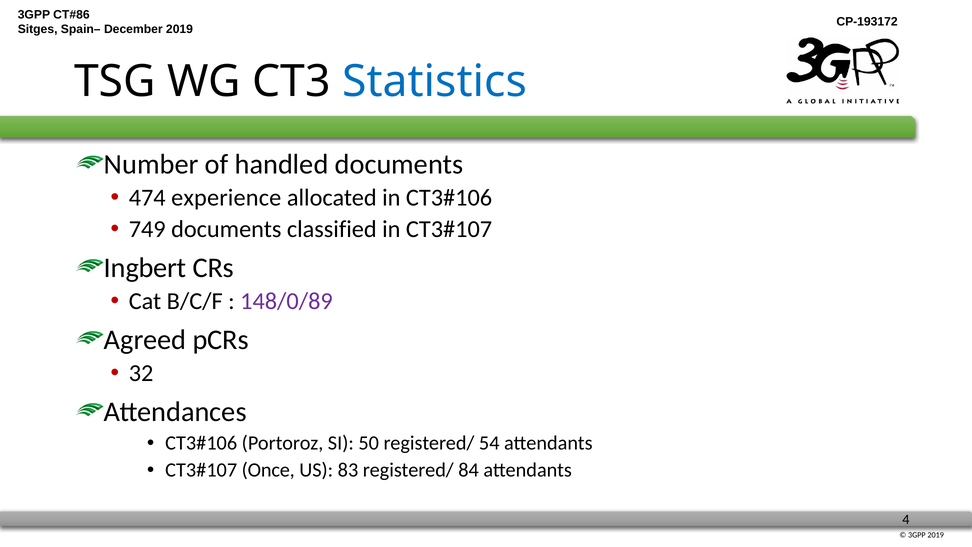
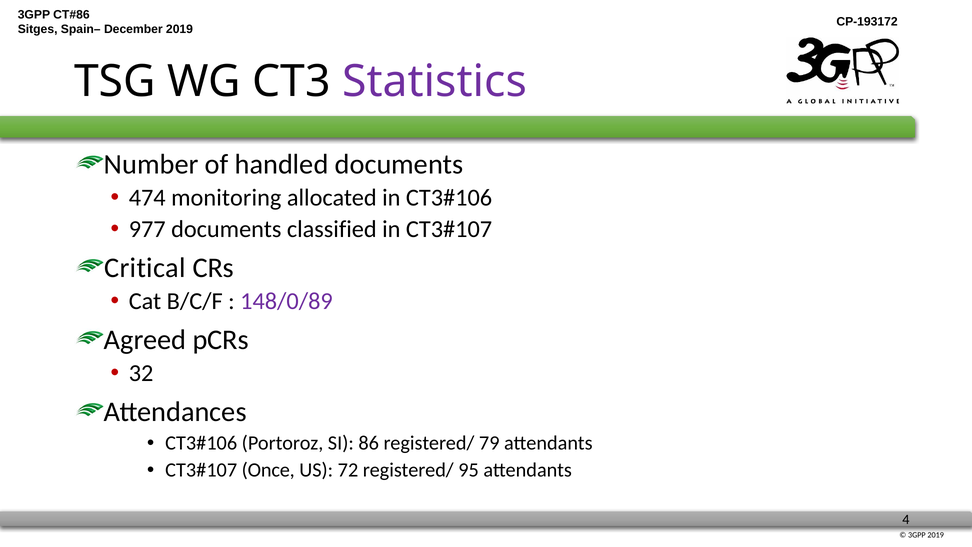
Statistics colour: blue -> purple (435, 82)
experience: experience -> monitoring (226, 198)
749: 749 -> 977 (147, 229)
Ingbert: Ingbert -> Critical (145, 268)
50: 50 -> 86 (369, 443)
54: 54 -> 79 (489, 443)
83: 83 -> 72 (348, 470)
84: 84 -> 95 (469, 470)
